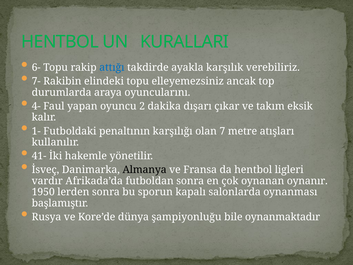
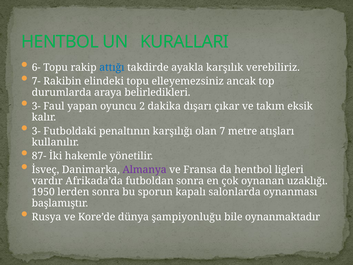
oyuncularını: oyuncularını -> belirledikleri (157, 92)
4-: 4- -> 3- (36, 106)
1-: 1- -> 3- (36, 131)
41-: 41- -> 87- (39, 156)
Almanya colour: black -> purple (145, 170)
oynanır: oynanır -> uzaklığı (307, 181)
